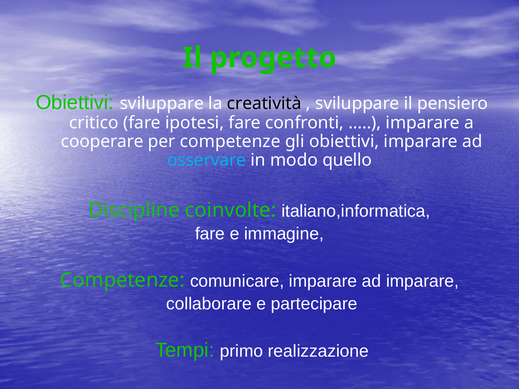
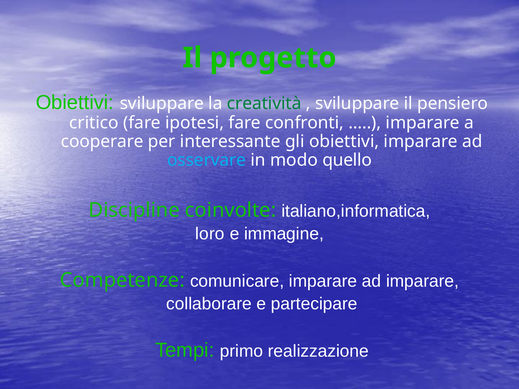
creatività colour: black -> green (264, 104)
per competenze: competenze -> interessante (230, 142)
fare: fare -> loro (210, 234)
